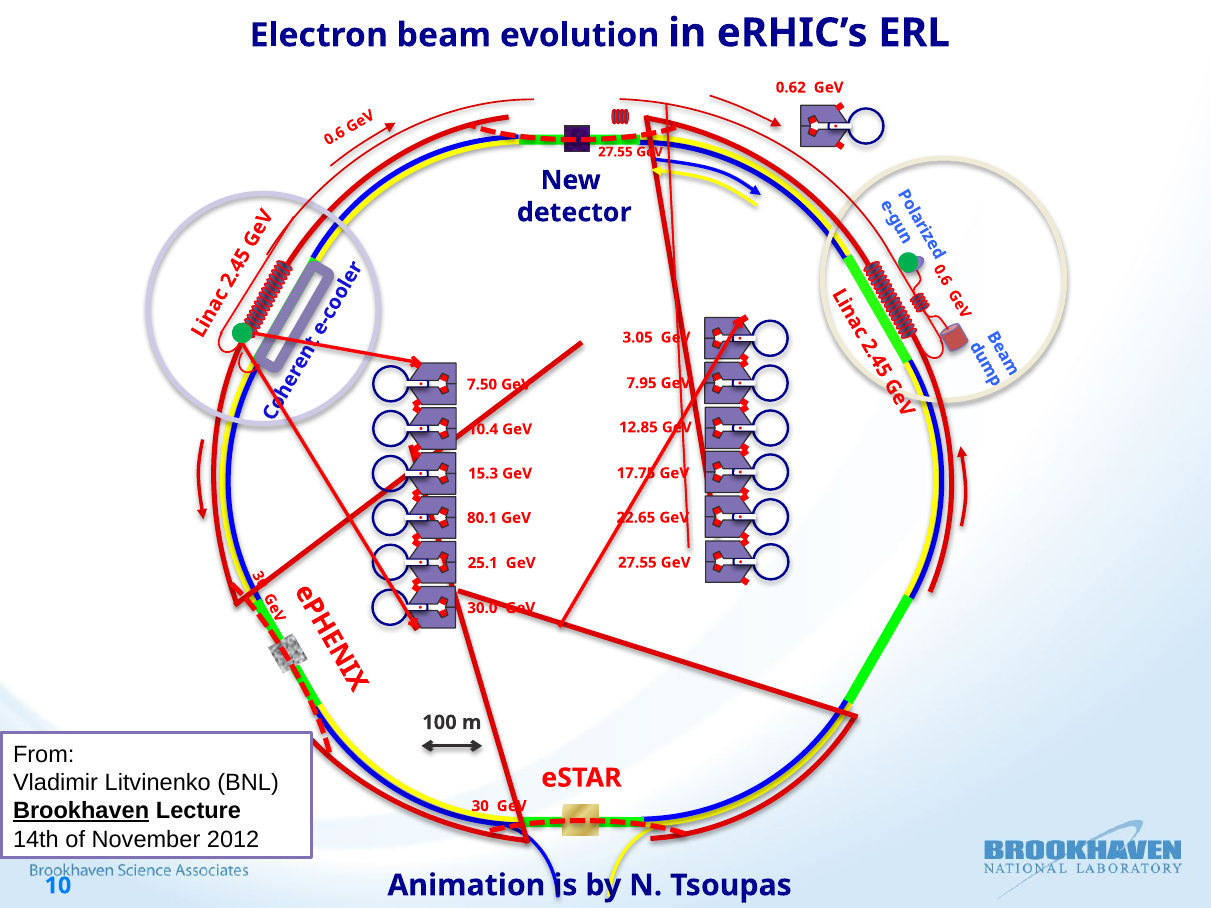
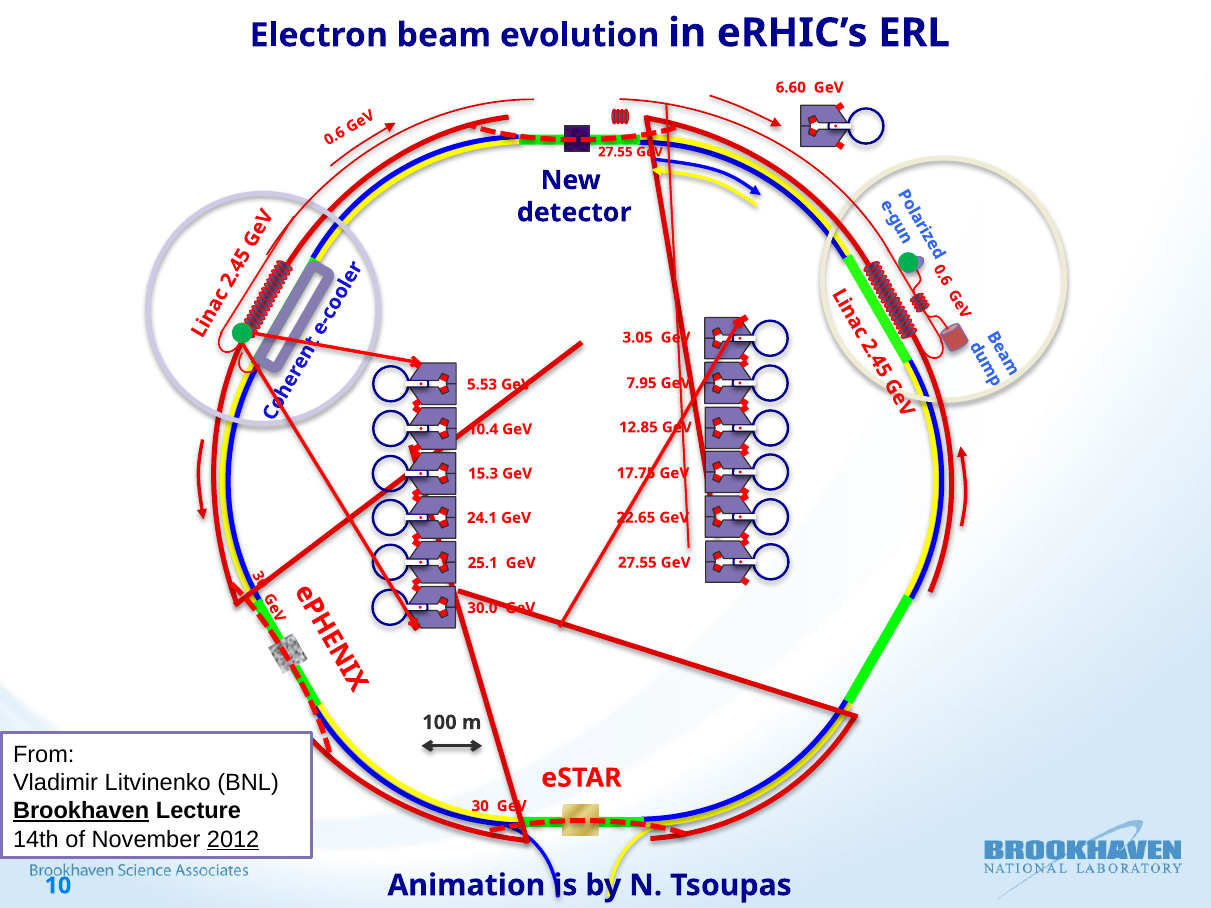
0.62: 0.62 -> 6.60 (791, 88)
7.50: 7.50 -> 5.53 (482, 385)
80.1: 80.1 -> 24.1 (482, 518)
2012 underline: none -> present (233, 839)
